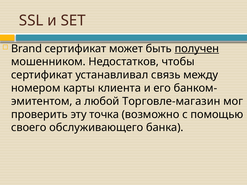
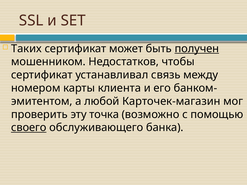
Brand: Brand -> Таких (26, 49)
Торговле-магазин: Торговле-магазин -> Карточек-магазин (171, 101)
своего underline: none -> present (29, 128)
